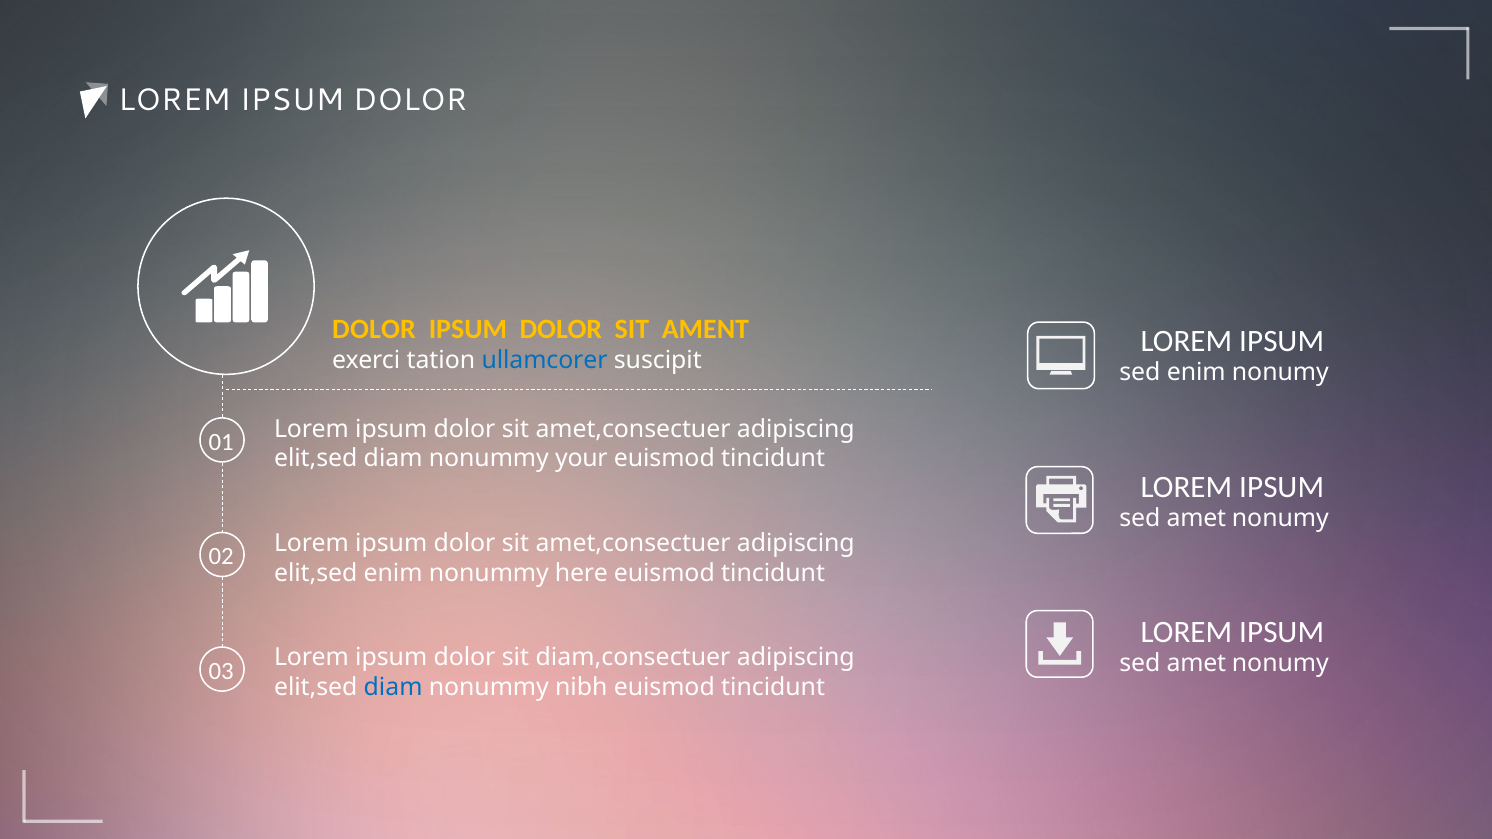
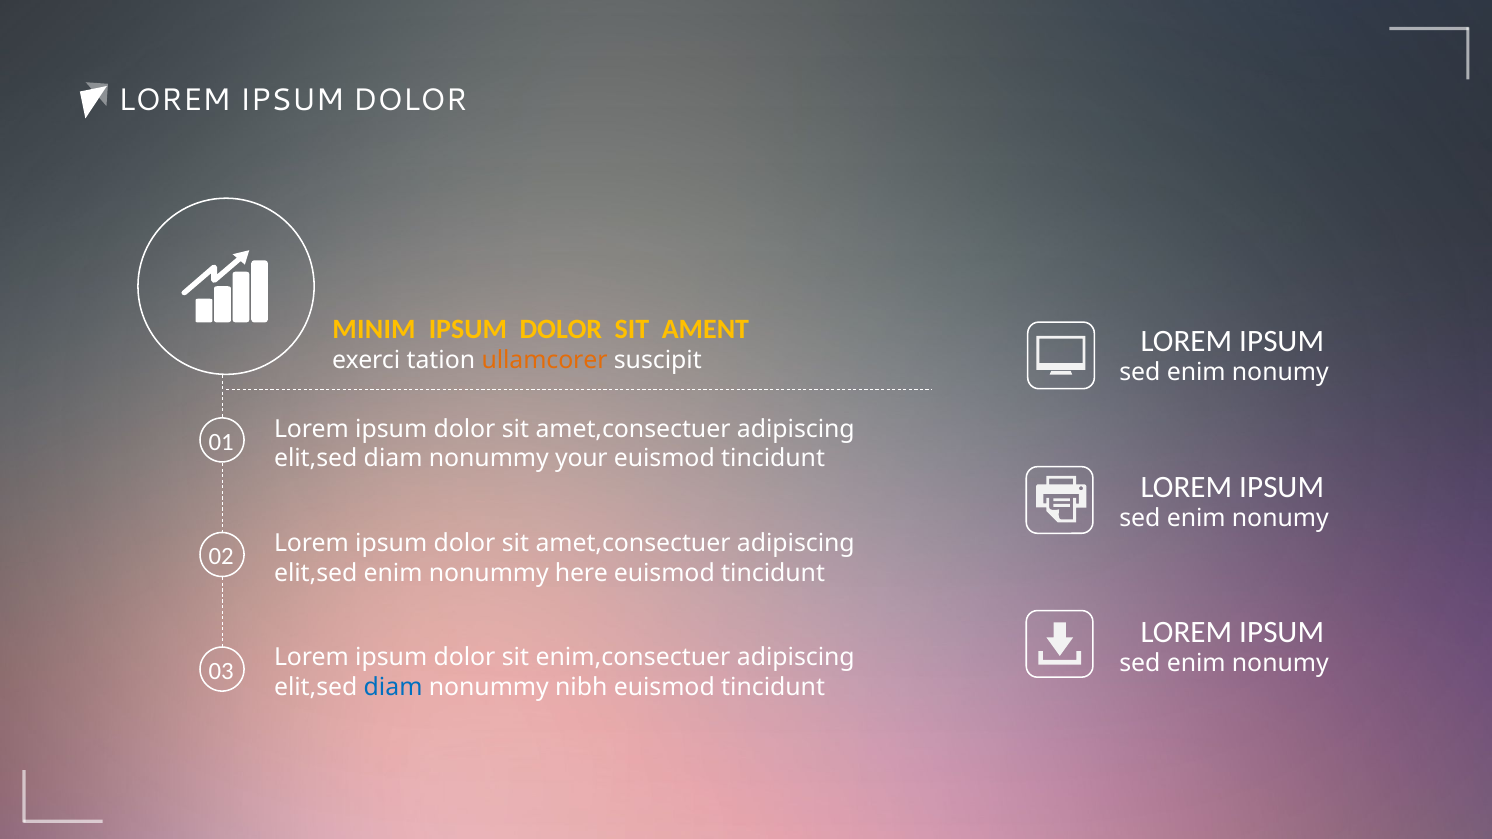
DOLOR: DOLOR -> MINIM (374, 330)
ullamcorer colour: blue -> orange (545, 360)
amet: amet -> enim (1196, 518)
diam,consectuer: diam,consectuer -> enim,consectuer (633, 657)
amet: amet -> enim (1196, 663)
